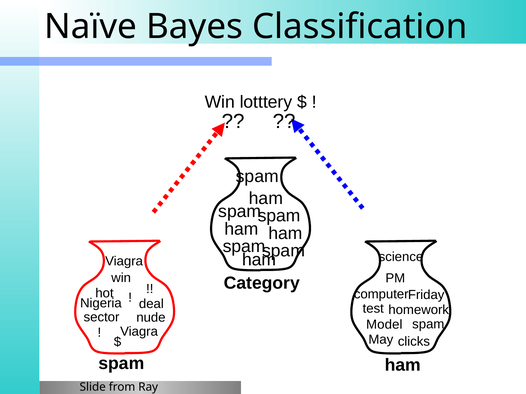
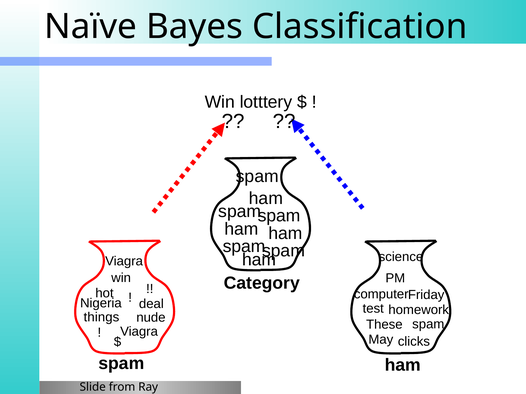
sector: sector -> things (101, 318)
Model: Model -> These (384, 325)
